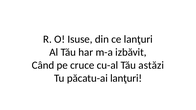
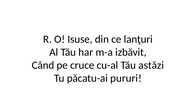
păcatu-ai lanţuri: lanţuri -> pururi (126, 78)
